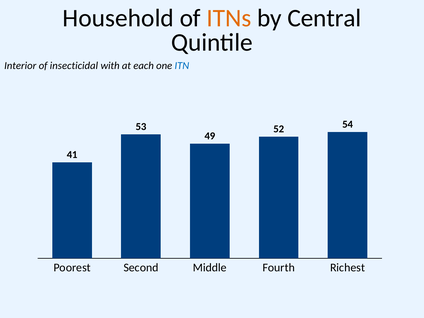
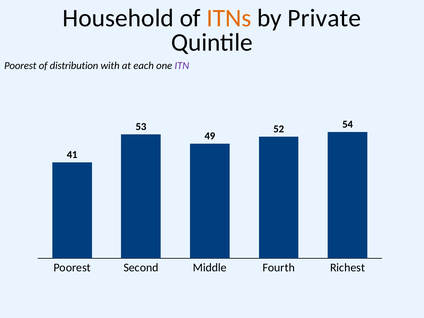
Central: Central -> Private (324, 18)
Interior: Interior -> Poorest (20, 66)
insecticidal: insecticidal -> distribution (74, 66)
ITN colour: blue -> purple (182, 66)
